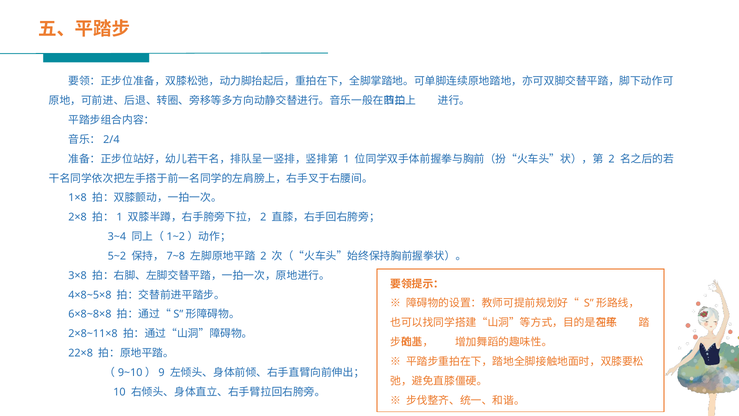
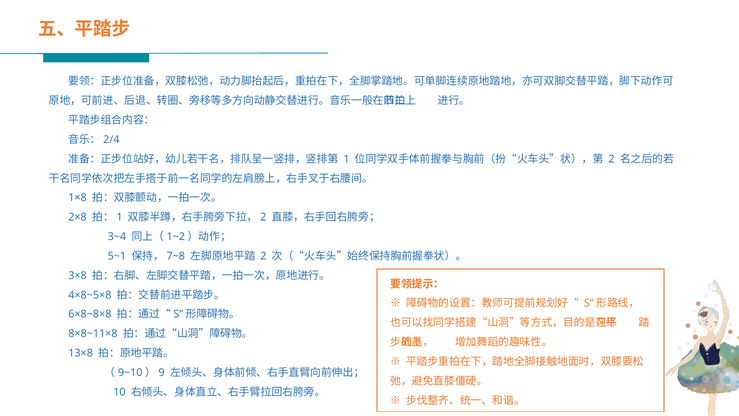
5~2: 5~2 -> 5~1 (117, 256)
2×8~11×8: 2×8~11×8 -> 8×8~11×8 (93, 334)
22×8: 22×8 -> 13×8 (81, 353)
